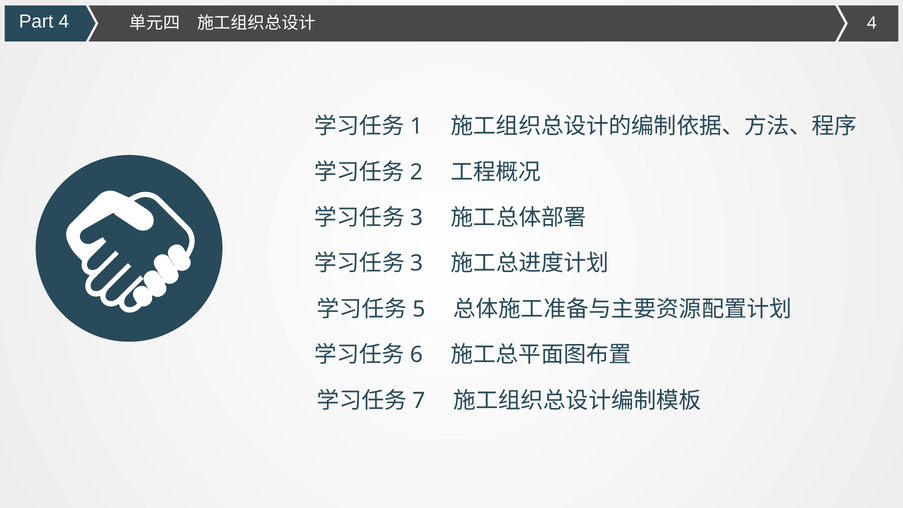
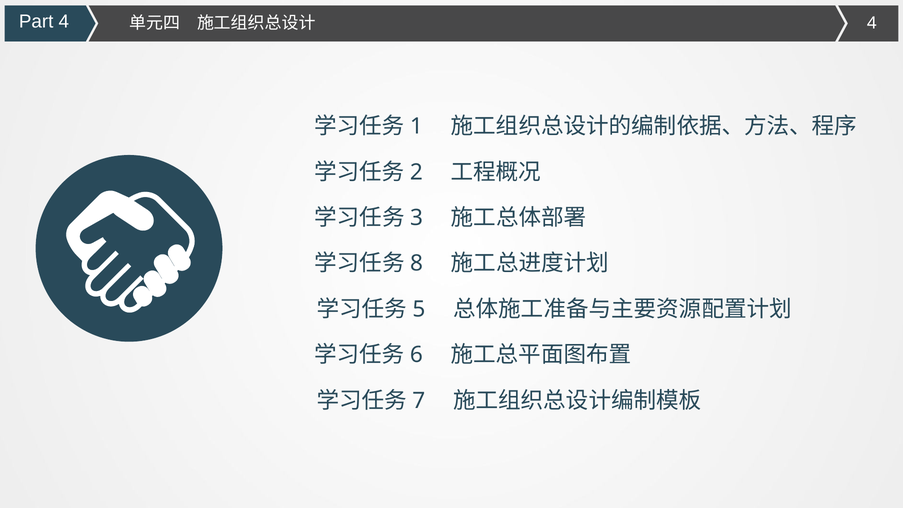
3: 3 -> 8 (416, 263)
